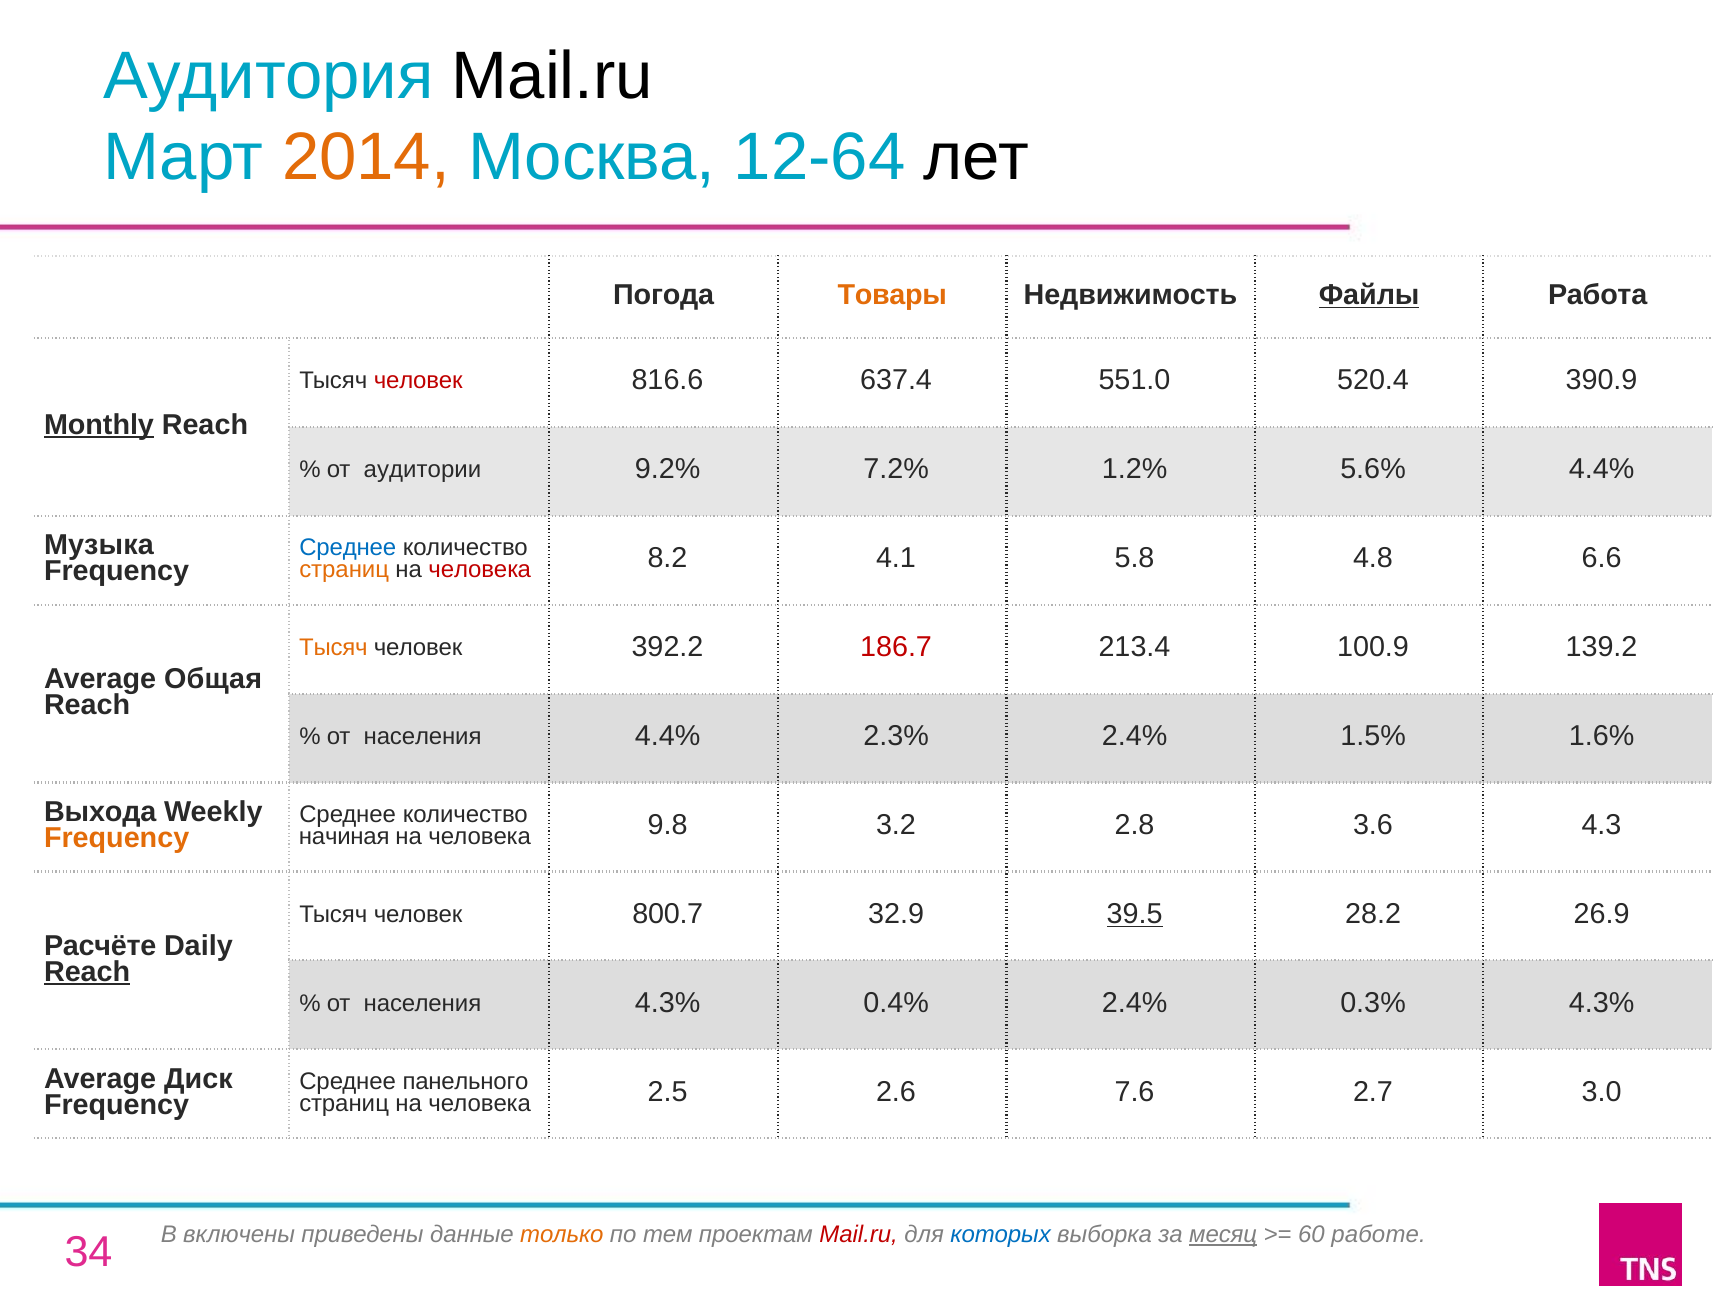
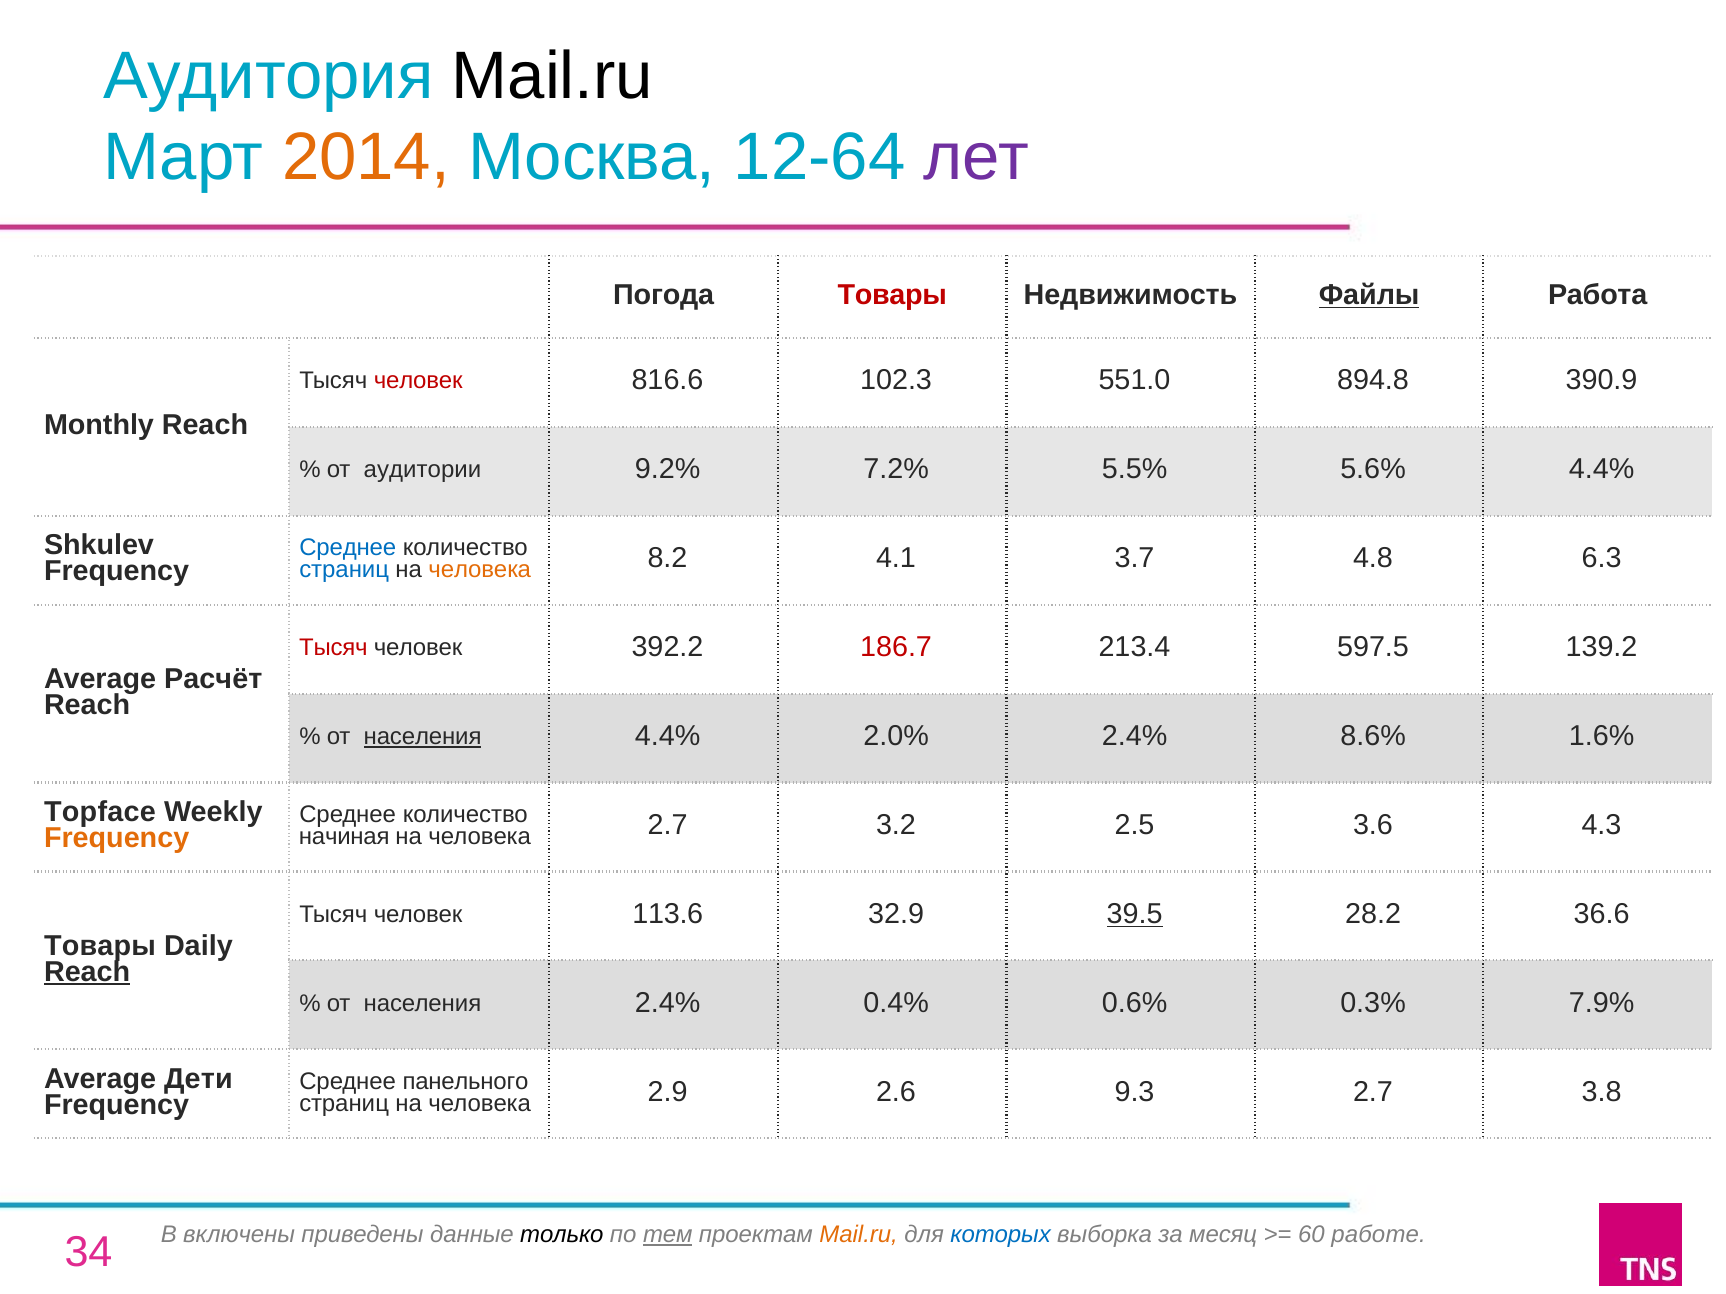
лет colour: black -> purple (977, 157)
Товары colour: orange -> red (892, 295)
637.4: 637.4 -> 102.3 (896, 380)
520.4: 520.4 -> 894.8 (1373, 380)
Monthly underline: present -> none (99, 425)
1.2%: 1.2% -> 5.5% (1135, 469)
Музыка: Музыка -> Shkulev (99, 546)
страниц colour: orange -> blue (344, 569)
человека colour: red -> orange (480, 569)
5.8: 5.8 -> 3.7 (1135, 558)
6.6: 6.6 -> 6.3 (1602, 558)
Тысяч colour: orange -> red (333, 648)
100.9: 100.9 -> 597.5 (1373, 647)
Общая: Общая -> Расчёт (213, 679)
населения underline: none -> present (423, 737)
2.3%: 2.3% -> 2.0% (896, 736)
1.5%: 1.5% -> 8.6% (1373, 736)
Выхода: Выхода -> Topface (100, 813)
человека 9.8: 9.8 -> 2.7 (668, 826)
2.8: 2.8 -> 2.5 (1135, 826)
800.7: 800.7 -> 113.6 (668, 915)
26.9: 26.9 -> 36.6 (1602, 915)
Расчёте: Расчёте -> Товары (100, 946)
населения 4.3%: 4.3% -> 2.4% (668, 1004)
0.4% 2.4%: 2.4% -> 0.6% (1135, 1004)
0.3% 4.3%: 4.3% -> 7.9% (1602, 1004)
Диск: Диск -> Дети (198, 1080)
2.5: 2.5 -> 2.9 (668, 1093)
7.6: 7.6 -> 9.3 (1135, 1093)
3.0: 3.0 -> 3.8 (1602, 1093)
только colour: orange -> black (562, 1235)
тем underline: none -> present (668, 1235)
Mail.ru colour: red -> orange (859, 1235)
месяц underline: present -> none (1223, 1235)
